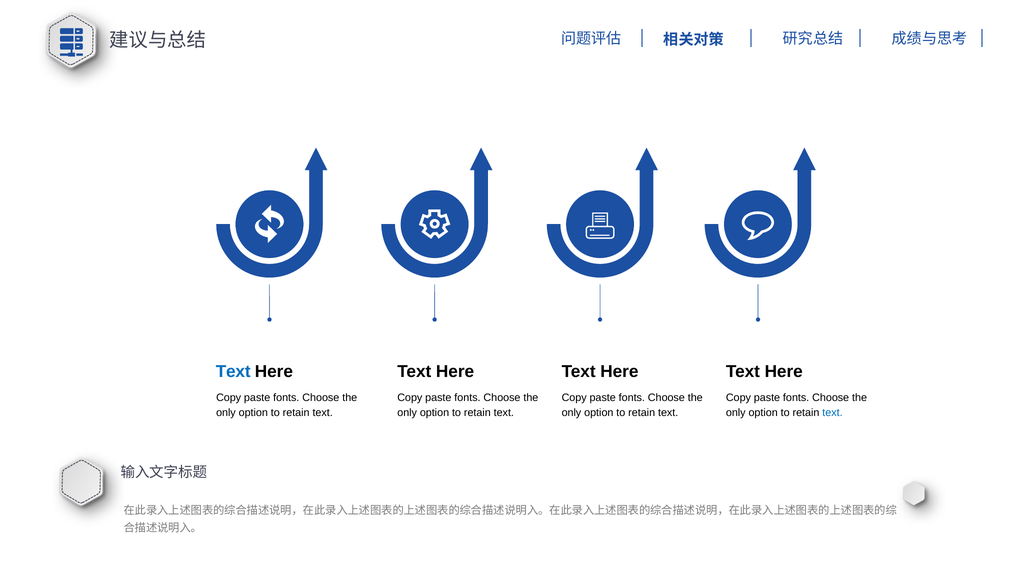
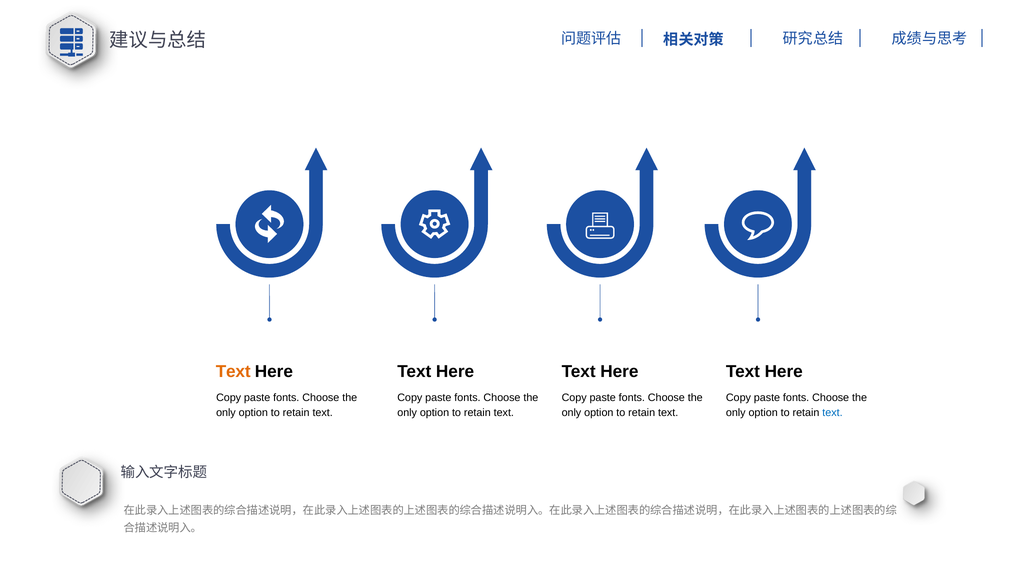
Text colour: blue -> orange (233, 371)
